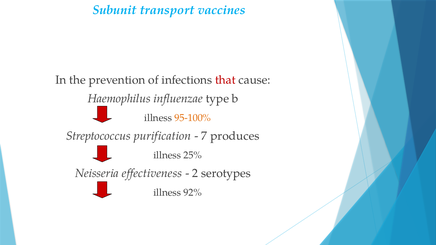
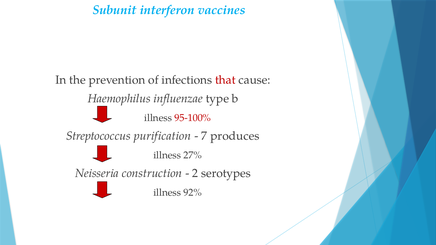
transport: transport -> interferon (167, 10)
95-100% colour: orange -> red (193, 118)
25%: 25% -> 27% (193, 155)
effectiveness: effectiveness -> construction (152, 174)
